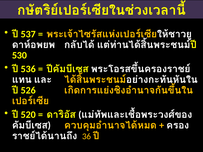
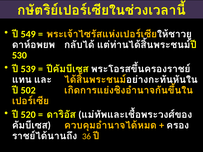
537: 537 -> 549 (28, 34)
536: 536 -> 539 (28, 69)
526: 526 -> 502 (28, 91)
